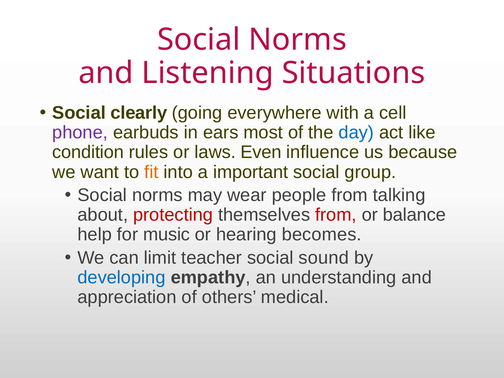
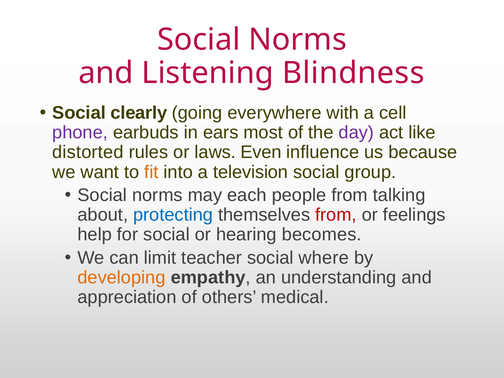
Situations: Situations -> Blindness (353, 73)
day colour: blue -> purple (356, 133)
condition: condition -> distorted (88, 152)
important: important -> television (251, 172)
wear: wear -> each (247, 195)
protecting colour: red -> blue (173, 215)
balance: balance -> feelings (414, 215)
for music: music -> social (166, 235)
sound: sound -> where (324, 258)
developing colour: blue -> orange (121, 278)
